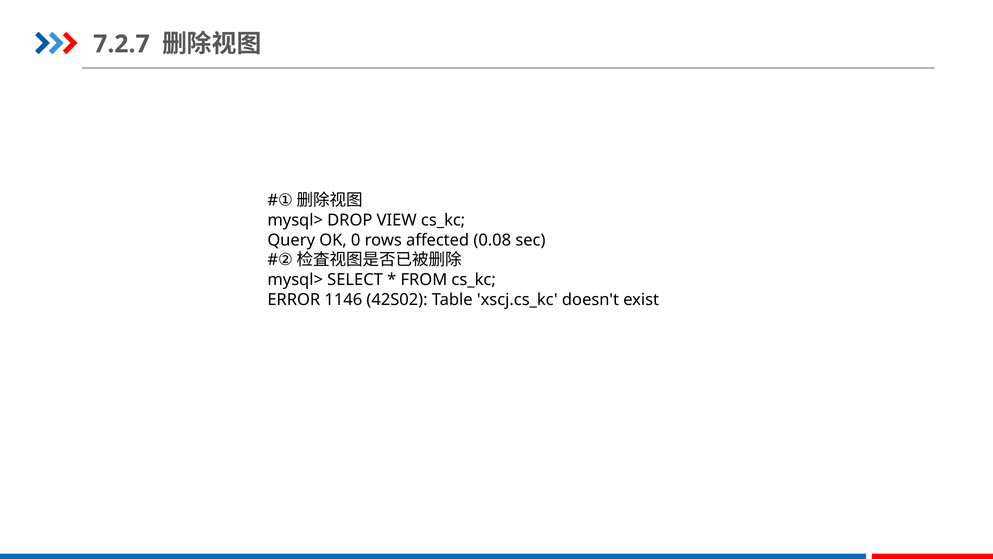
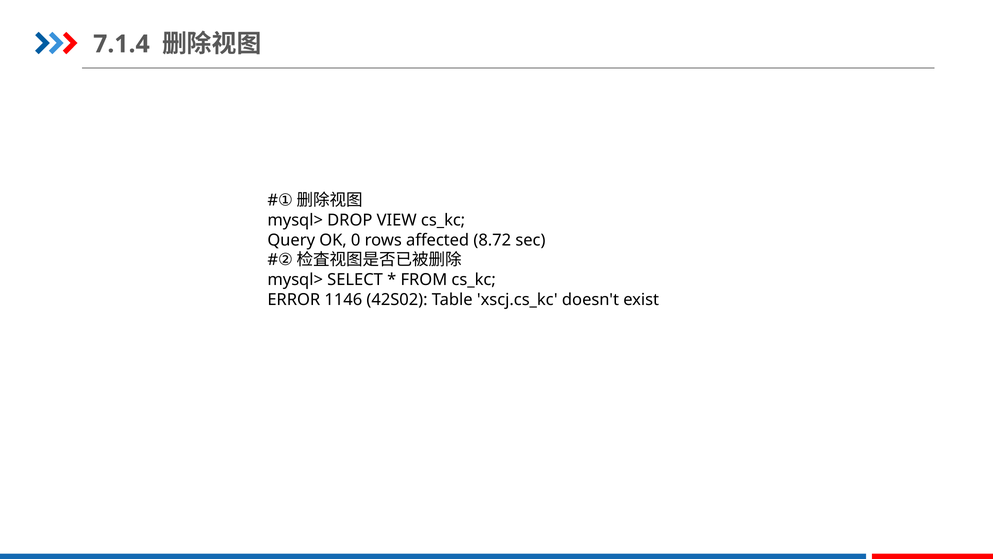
7.2.7: 7.2.7 -> 7.1.4 (121, 44)
0.08: 0.08 -> 8.72 (492, 240)
